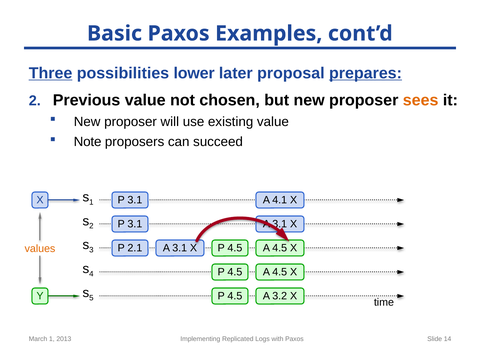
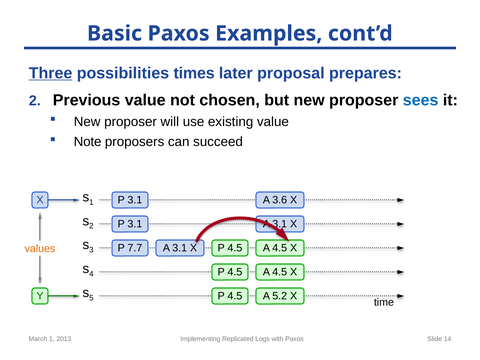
lower: lower -> times (194, 73)
prepares underline: present -> none (366, 73)
sees colour: orange -> blue (421, 100)
4.1: 4.1 -> 3.6 (280, 200)
2.1: 2.1 -> 7.7 (135, 248)
3.2: 3.2 -> 5.2 (280, 296)
